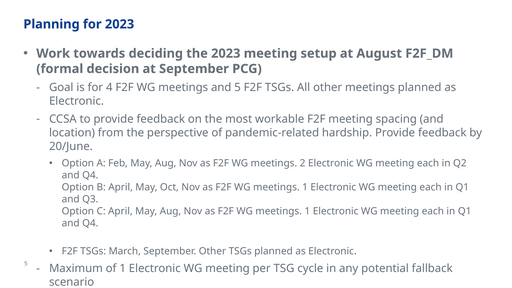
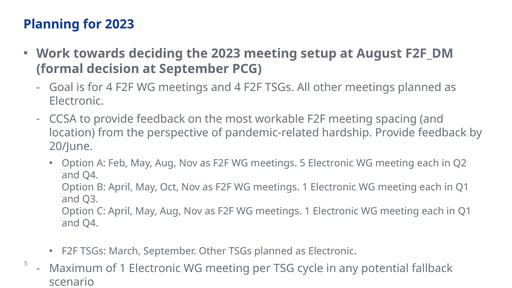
and 5: 5 -> 4 (238, 88)
meetings 2: 2 -> 5 (303, 163)
